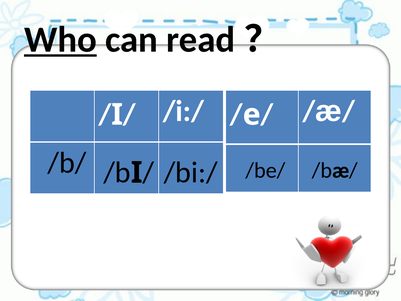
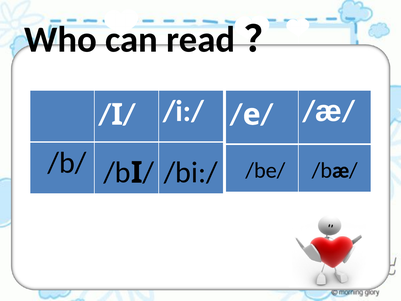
Who underline: present -> none (60, 40)
